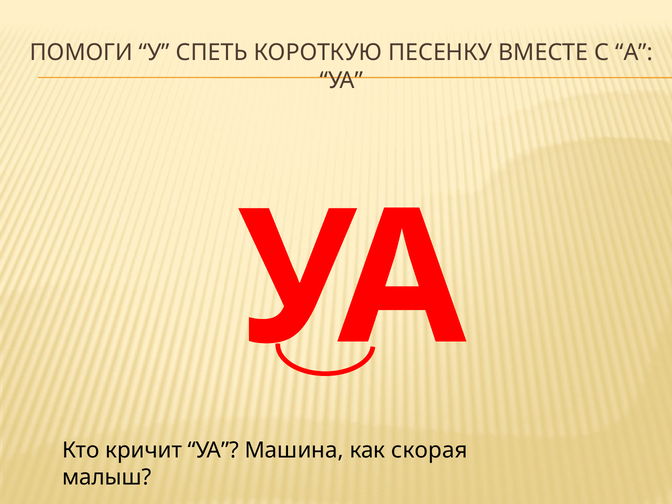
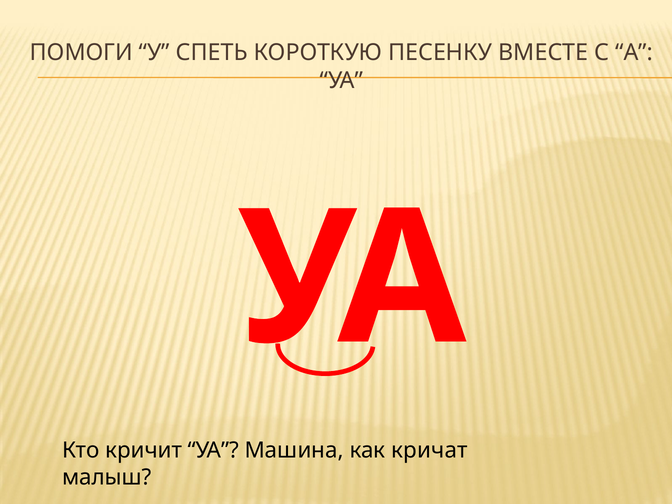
скорая: скорая -> кричат (430, 450)
